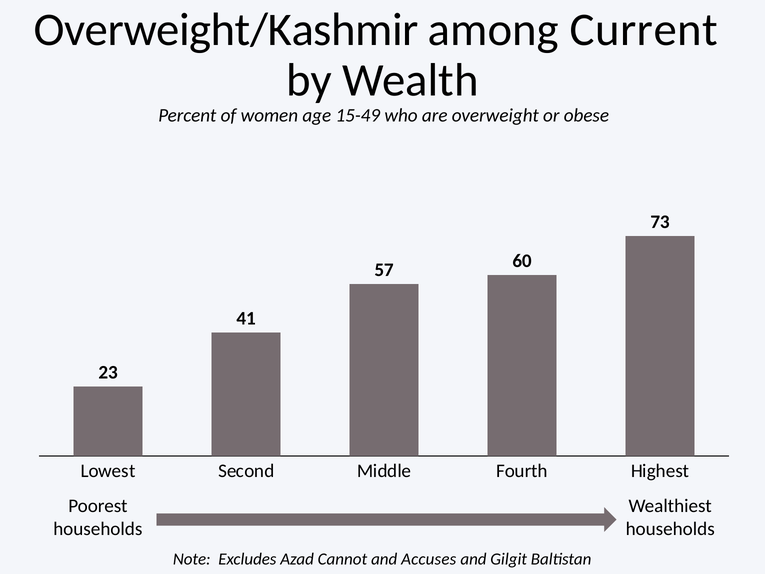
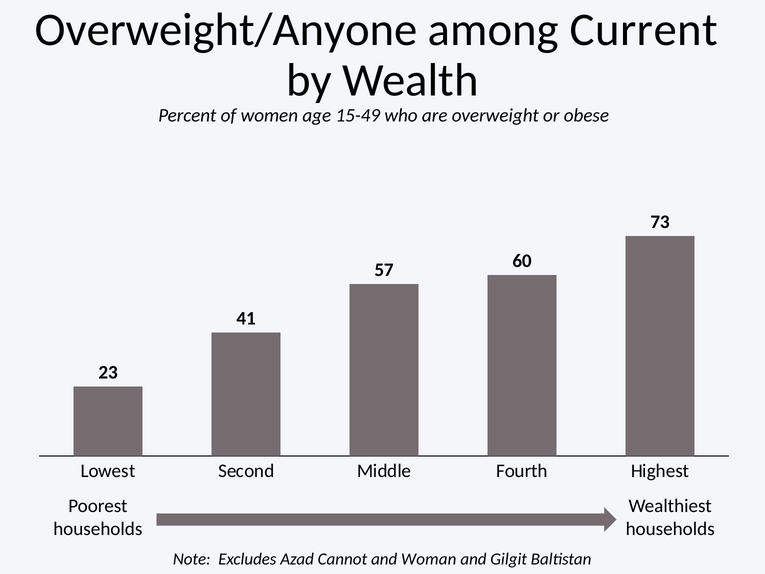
Overweight/Kashmir: Overweight/Kashmir -> Overweight/Anyone (226, 30)
Accuses: Accuses -> Woman (429, 559)
